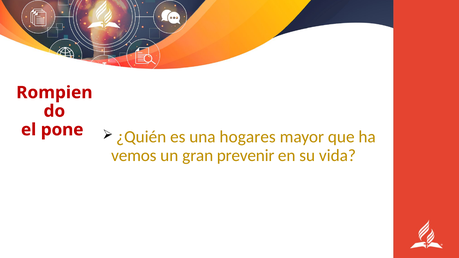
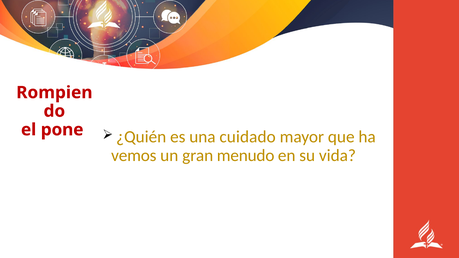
hogares: hogares -> cuidado (248, 137)
prevenir: prevenir -> menudo (246, 156)
